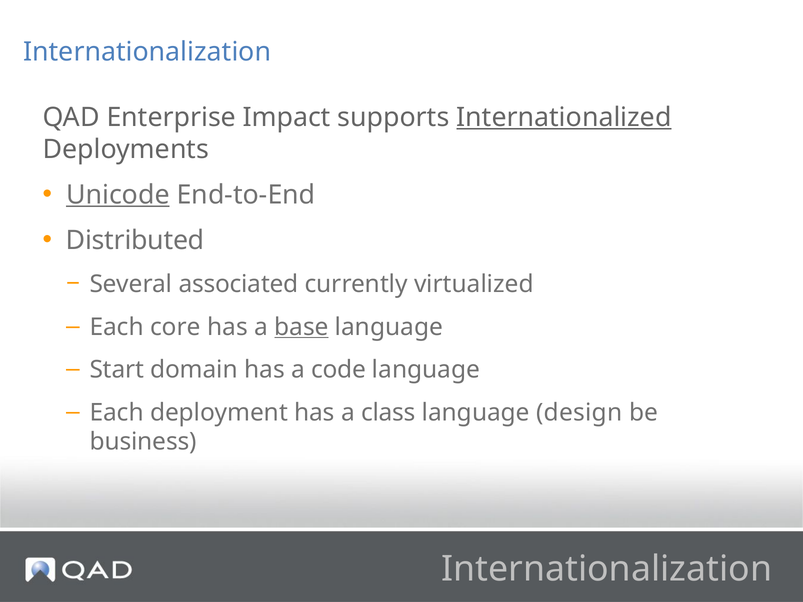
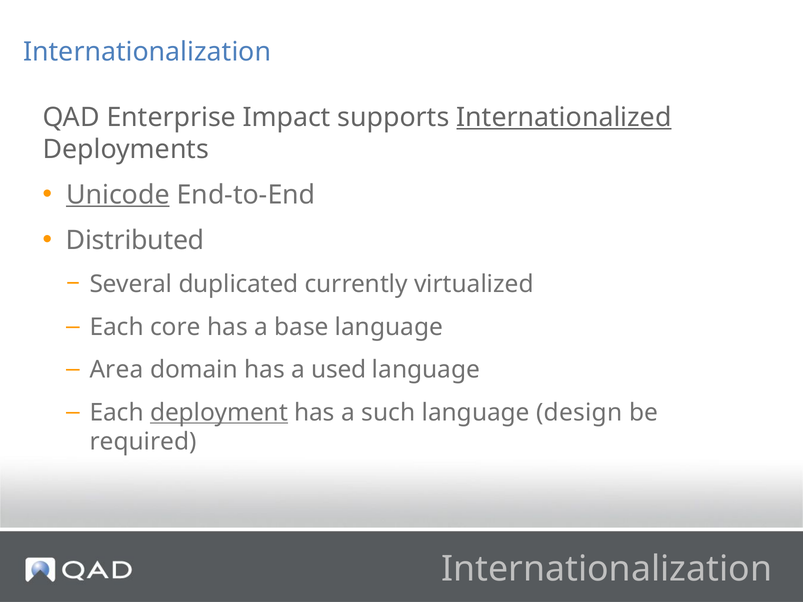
associated: associated -> duplicated (238, 284)
base underline: present -> none (301, 327)
Start: Start -> Area (117, 370)
code: code -> used (339, 370)
deployment underline: none -> present (219, 413)
class: class -> such (388, 413)
business: business -> required (143, 442)
